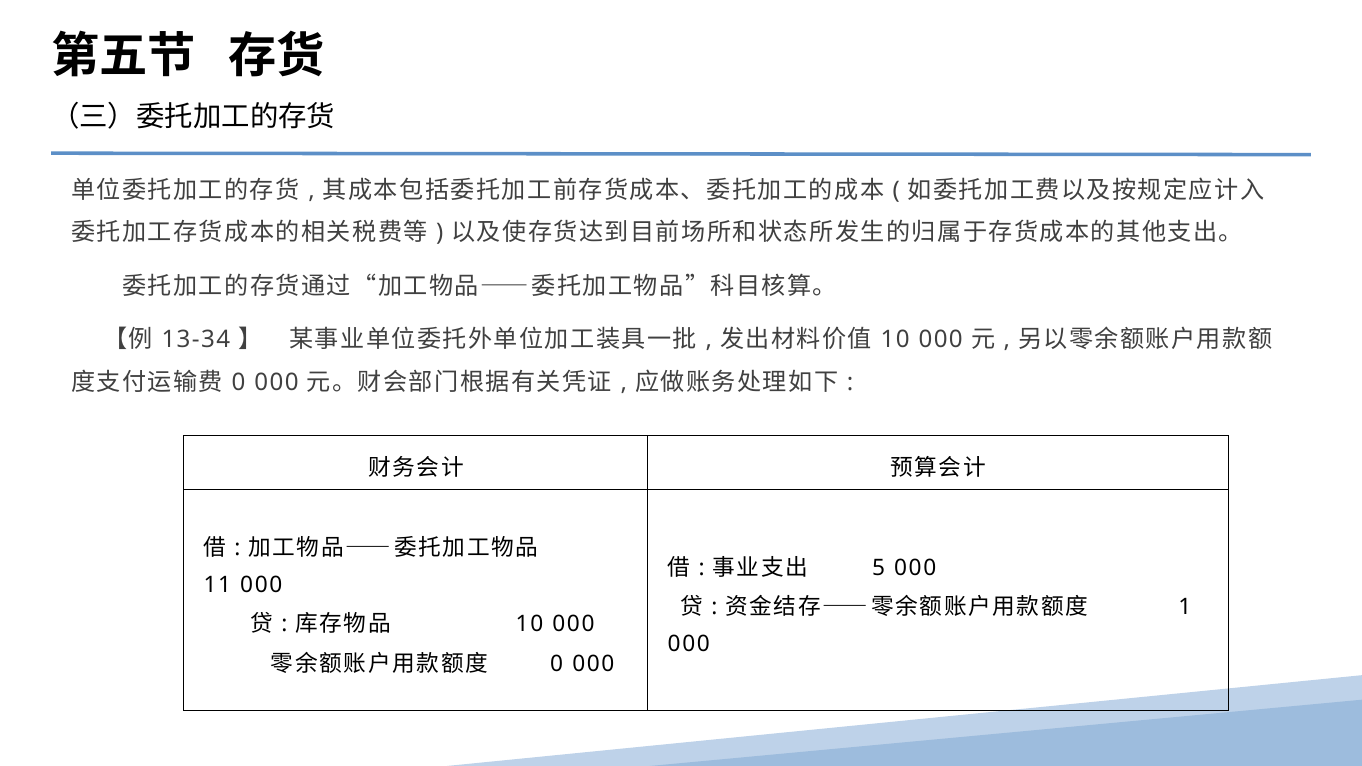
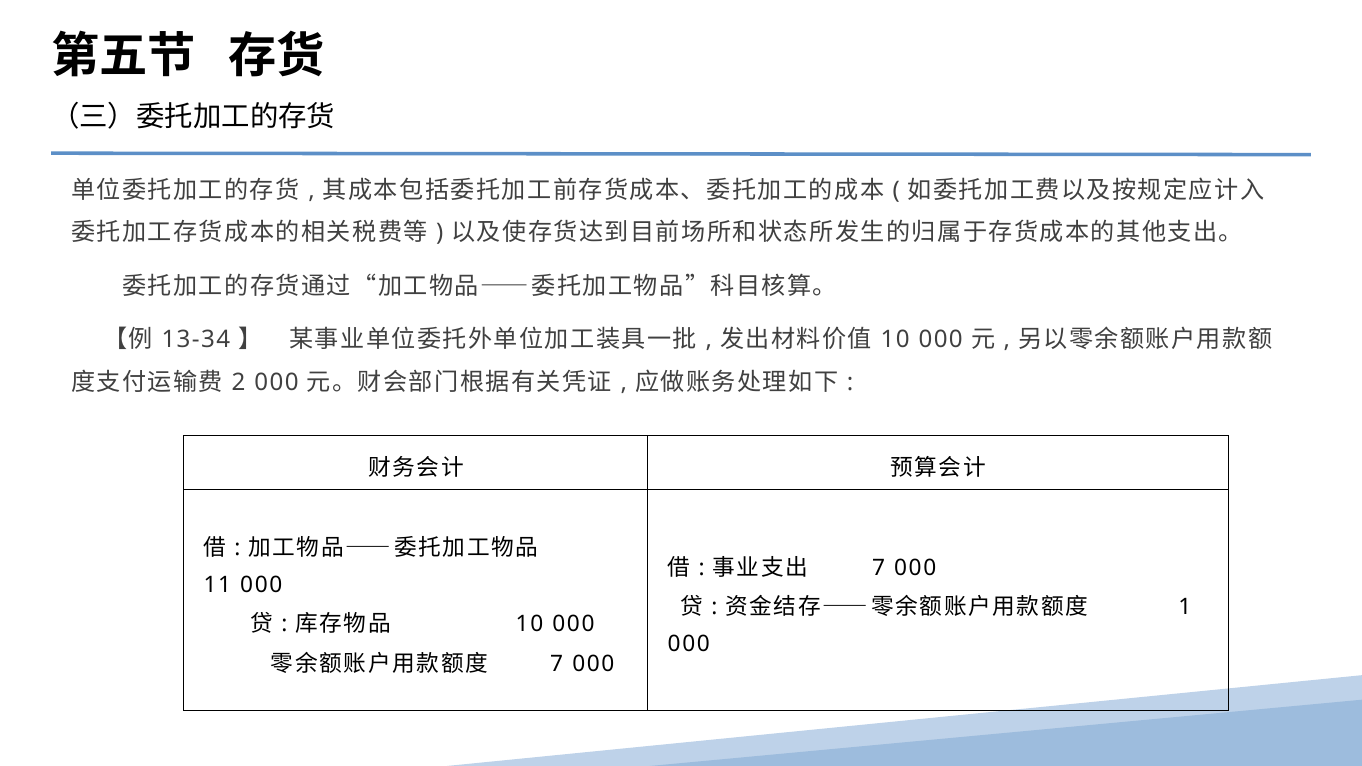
0: 0 -> 2 (238, 382)
5: 5 -> 7 (879, 568)
0: 0 -> 7 (557, 664)
